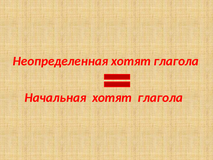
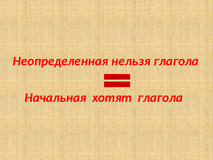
Неопределенная хотят: хотят -> нельзя (131, 61)
